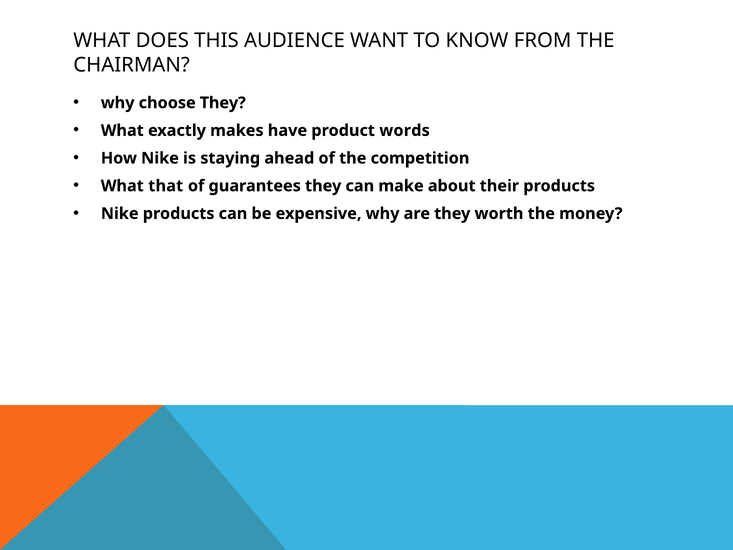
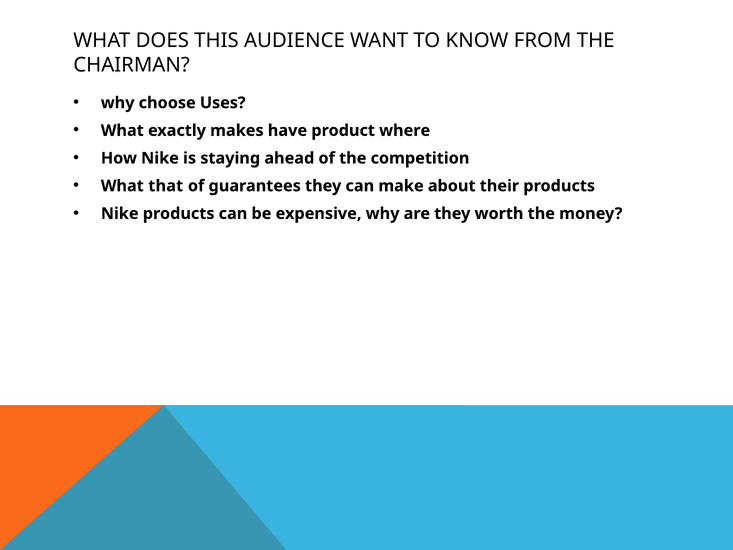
choose They: They -> Uses (223, 103)
words: words -> where (405, 130)
